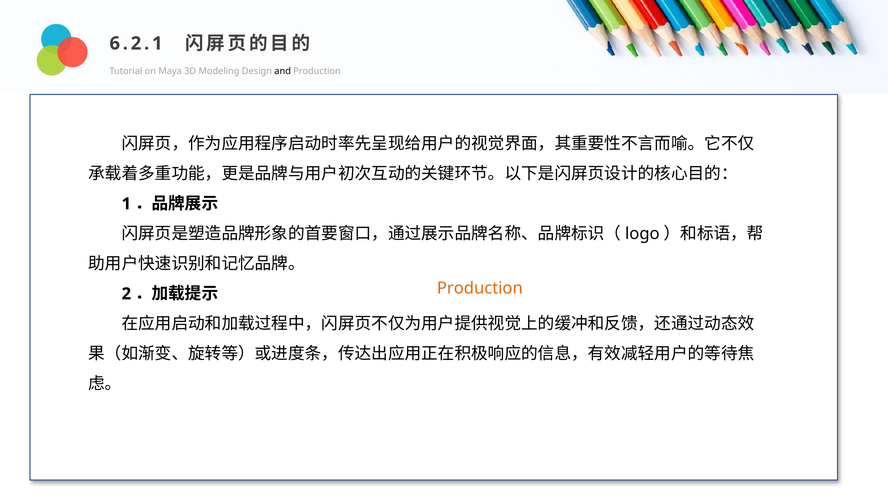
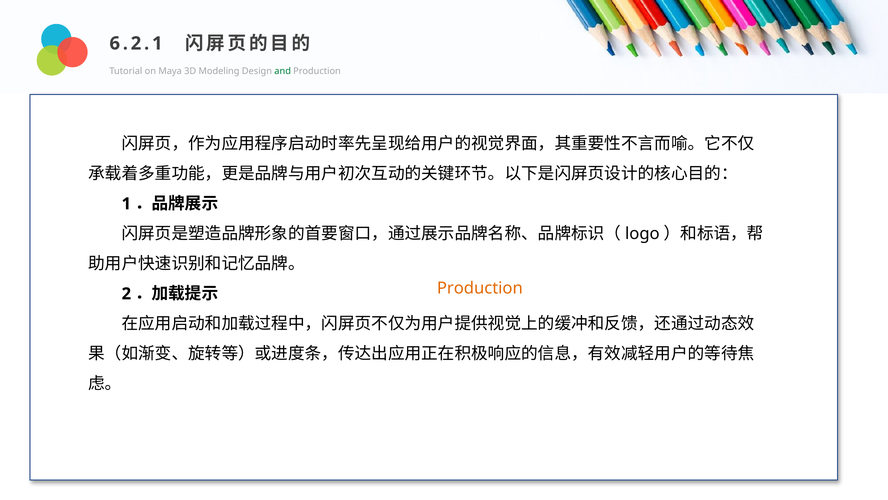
and colour: black -> green (283, 71)
